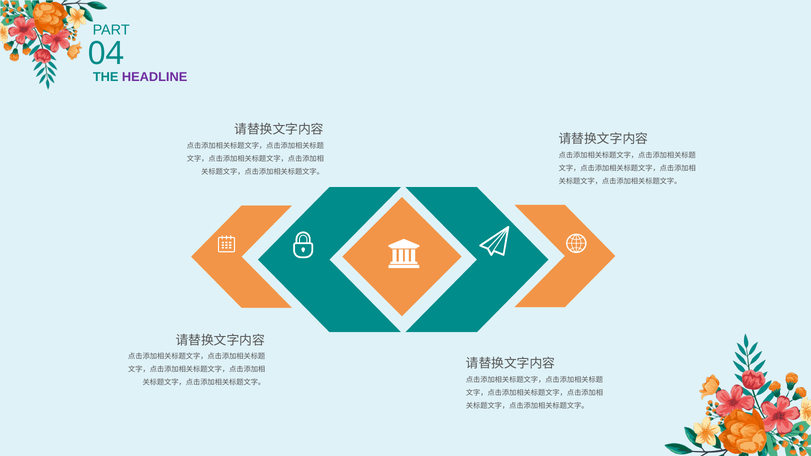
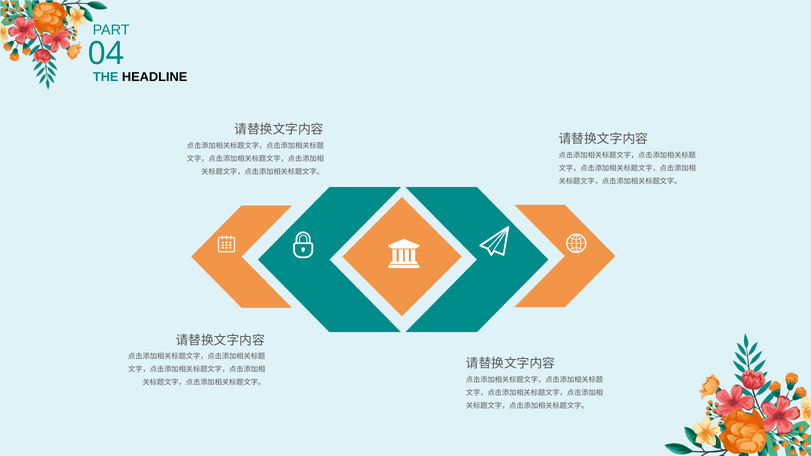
HEADLINE colour: purple -> black (155, 77)
